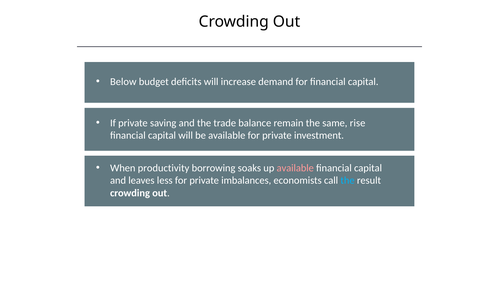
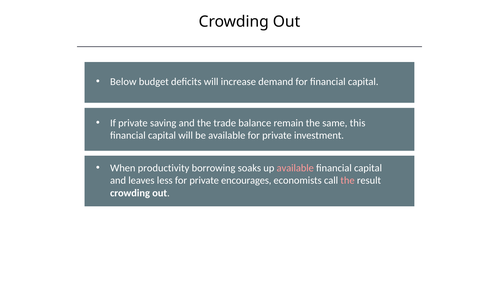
rise: rise -> this (358, 123)
imbalances: imbalances -> encourages (246, 180)
the colour: light blue -> pink (348, 180)
